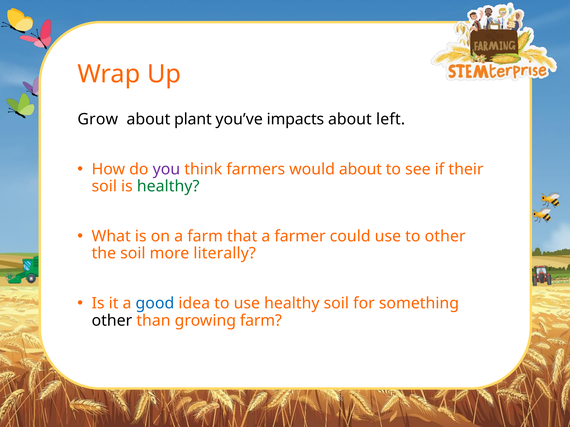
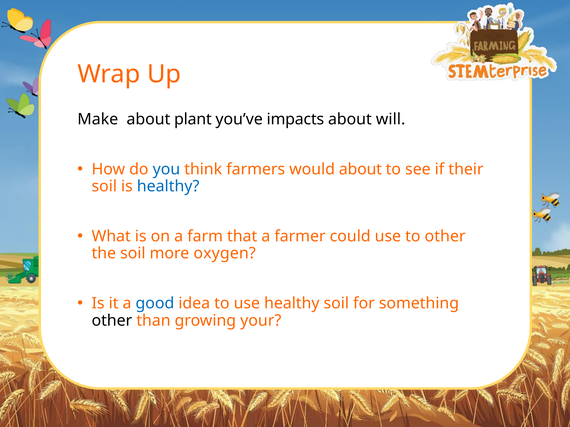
Grow: Grow -> Make (98, 119)
left: left -> will (391, 119)
you colour: purple -> blue (166, 169)
healthy colour: green -> blue (168, 186)
literally: literally -> oxygen (225, 254)
growing farm: farm -> your (261, 321)
